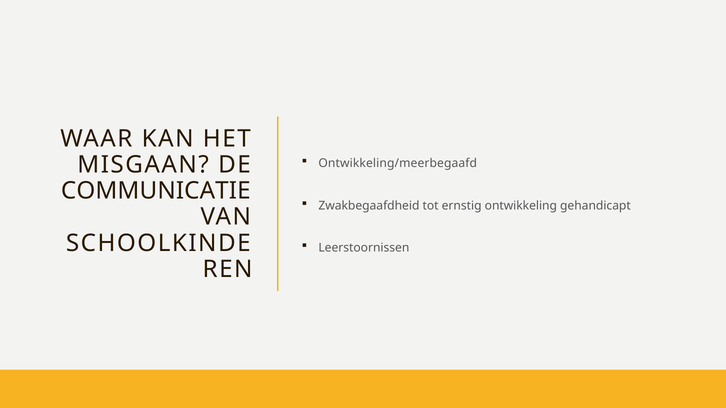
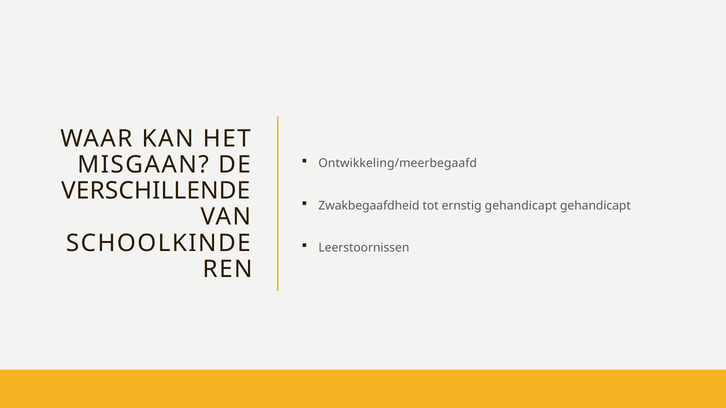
COMMUNICATIE: COMMUNICATIE -> VERSCHILLENDE (156, 191)
ernstig ontwikkeling: ontwikkeling -> gehandicapt (521, 206)
